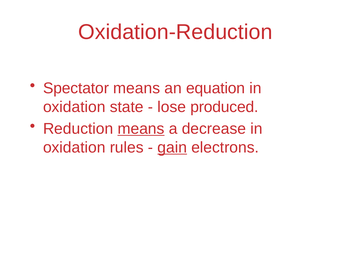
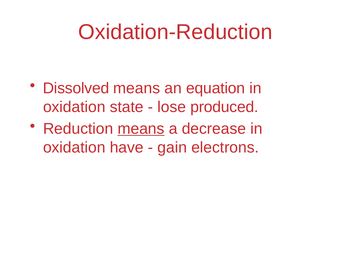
Spectator: Spectator -> Dissolved (76, 88)
rules: rules -> have (127, 148)
gain underline: present -> none (172, 148)
